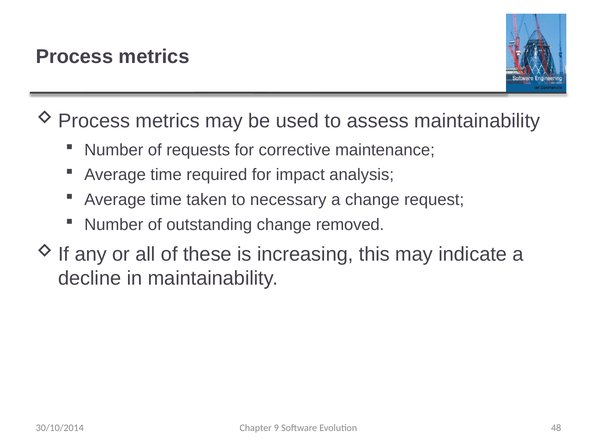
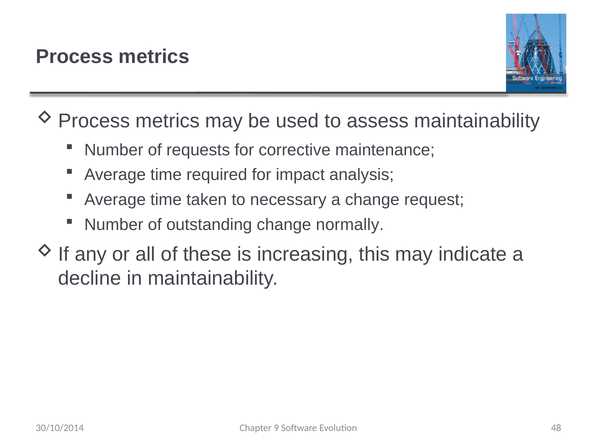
removed: removed -> normally (350, 225)
